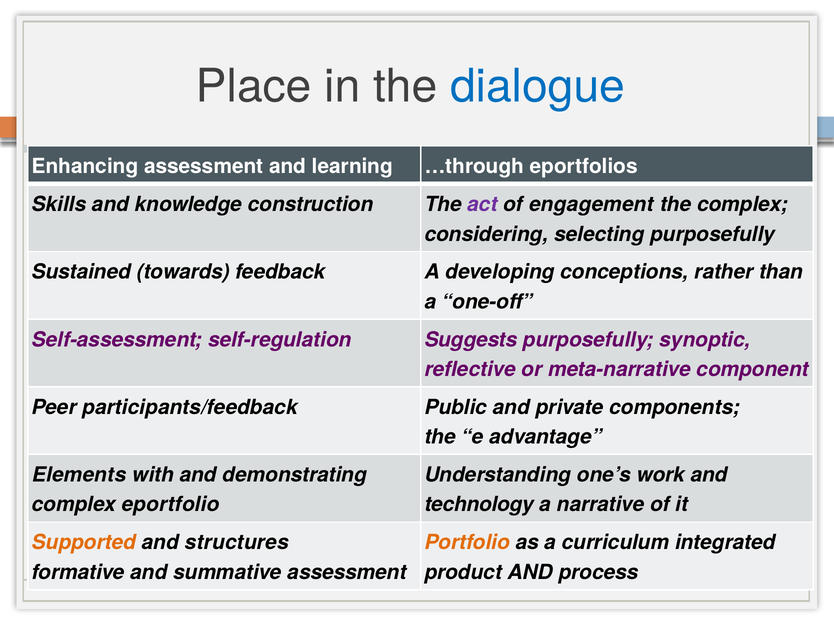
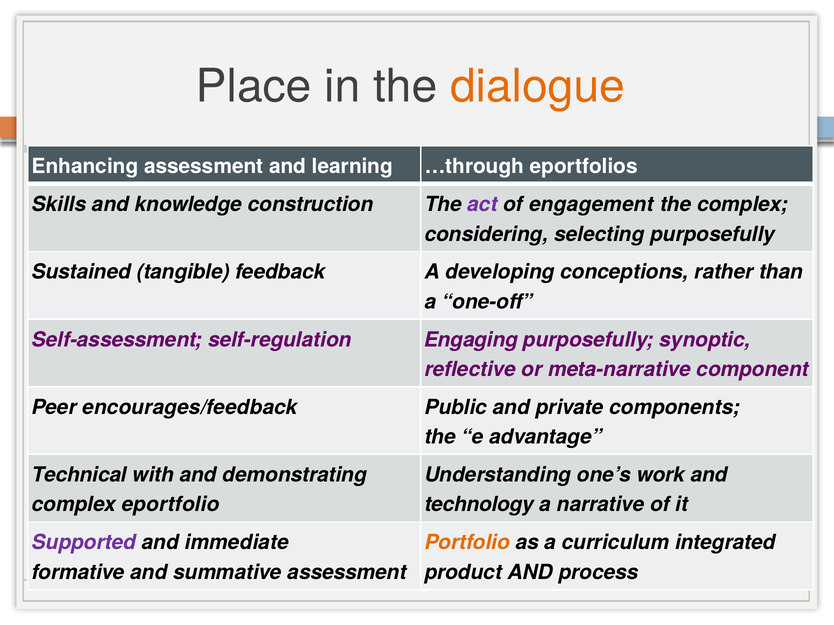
dialogue colour: blue -> orange (538, 87)
towards: towards -> tangible (183, 272)
Suggests: Suggests -> Engaging (471, 340)
participants/feedback: participants/feedback -> encourages/feedback (190, 408)
Elements: Elements -> Technical (79, 475)
Supported colour: orange -> purple (84, 543)
structures: structures -> immediate (237, 543)
